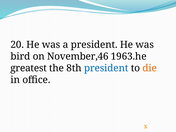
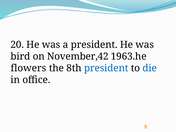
November,46: November,46 -> November,42 (78, 56)
greatest: greatest -> flowers (28, 68)
die colour: orange -> blue (150, 68)
